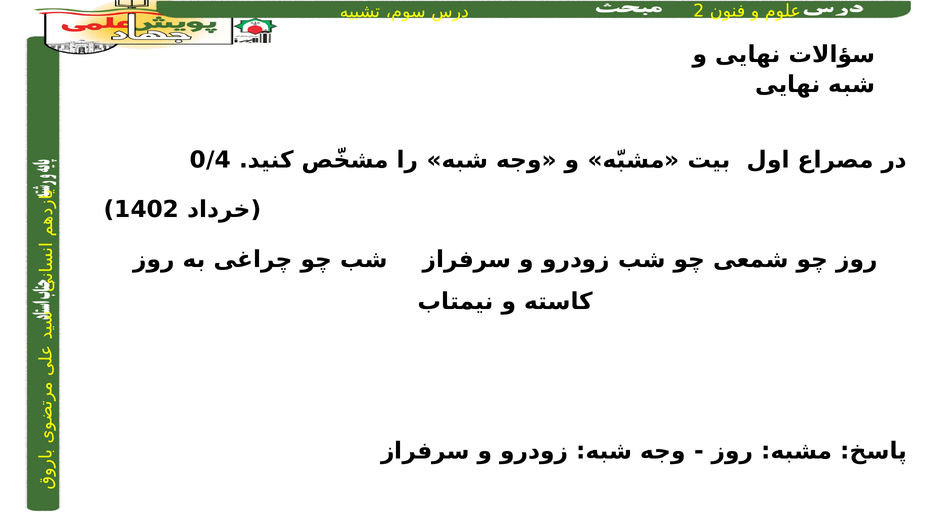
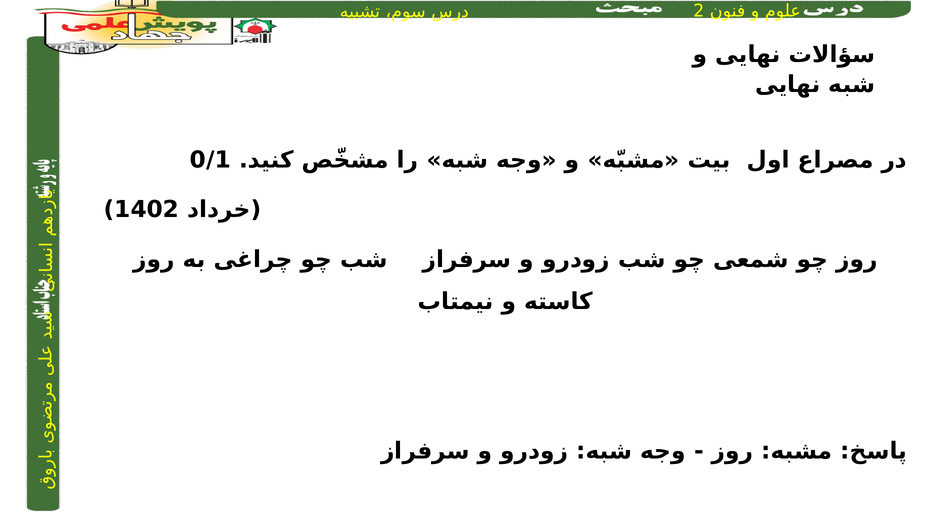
0/4: 0/4 -> 0/1 (210, 160)
